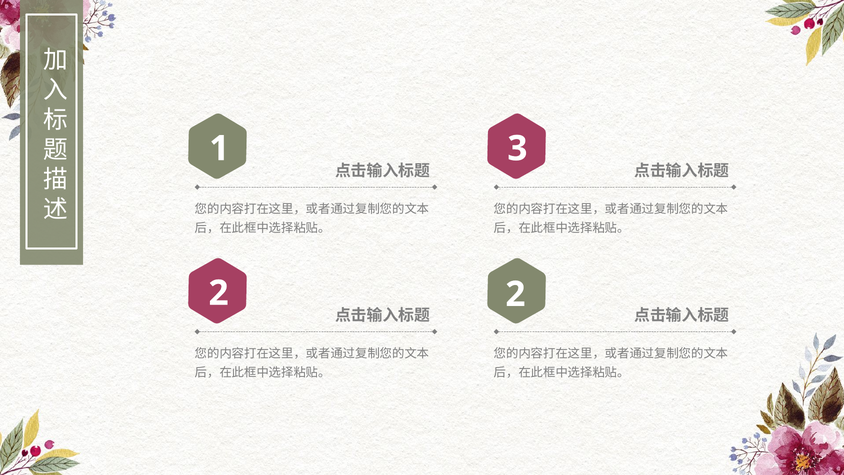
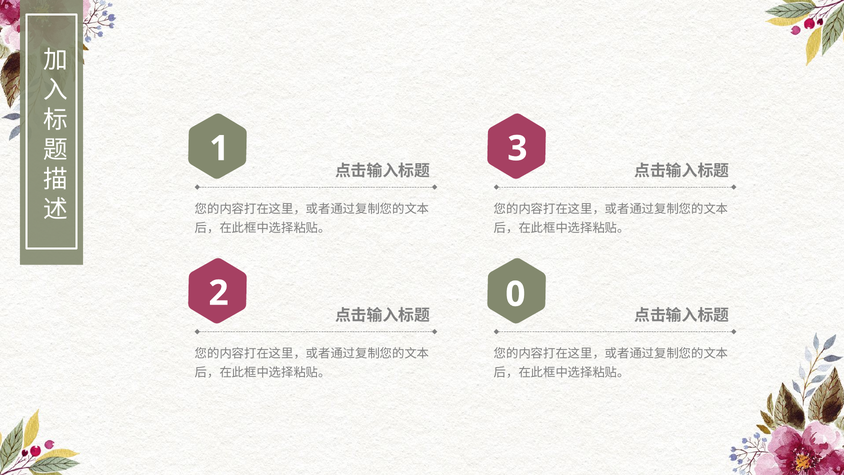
2 2: 2 -> 0 (515, 294)
